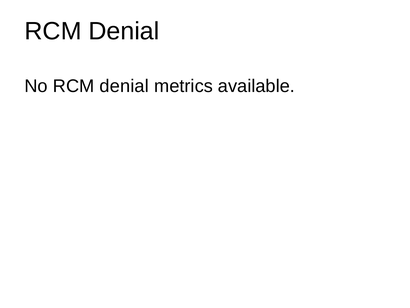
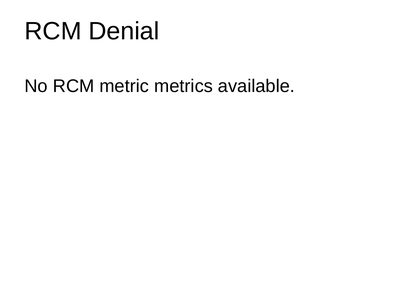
No RCM denial: denial -> metric (124, 86)
